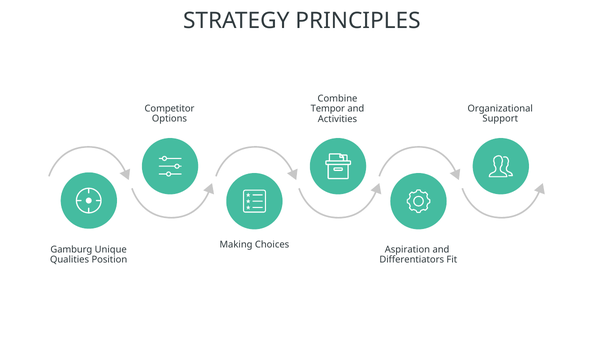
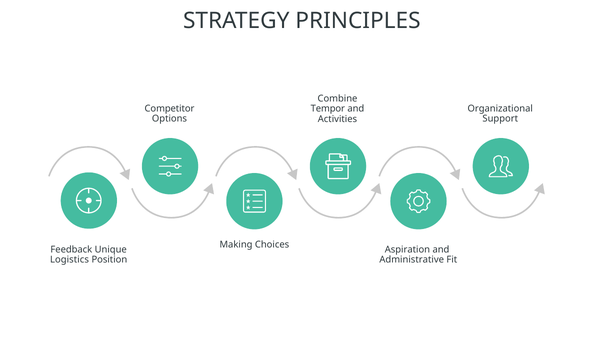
Gamburg: Gamburg -> Feedback (71, 249)
Qualities: Qualities -> Logistics (69, 260)
Differentiators: Differentiators -> Administrative (412, 260)
